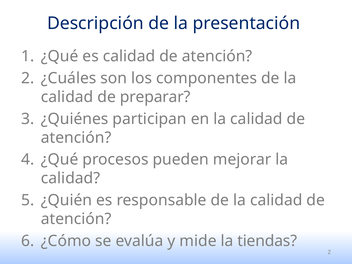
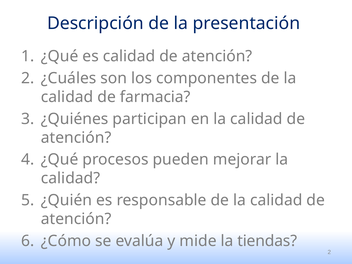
preparar: preparar -> farmacia (155, 97)
